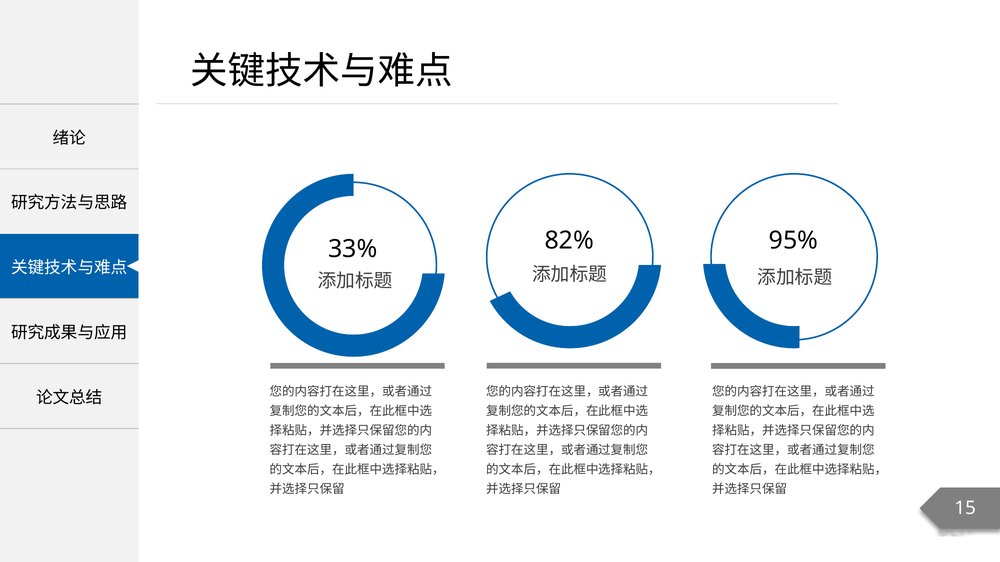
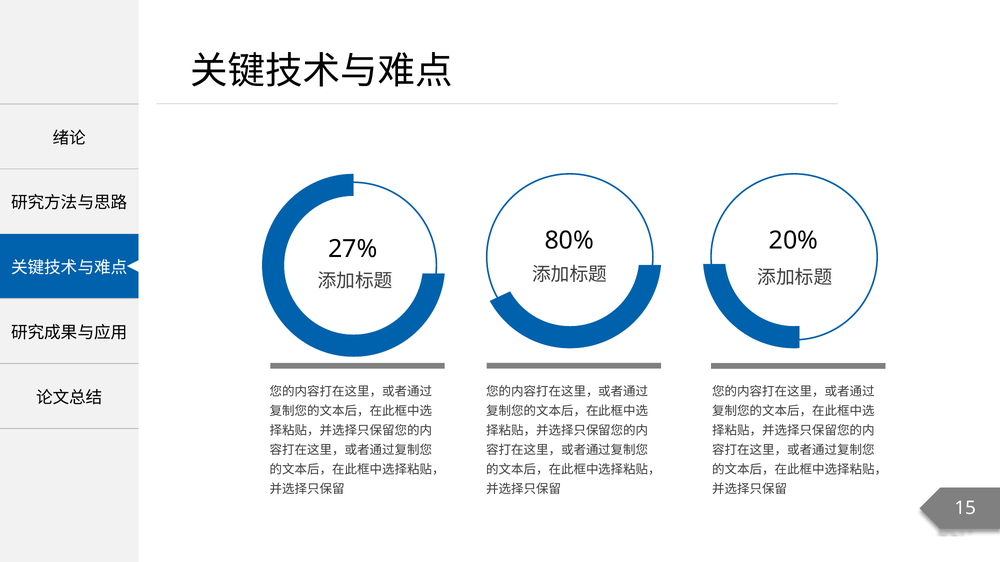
82%: 82% -> 80% (569, 241)
95%: 95% -> 20% (794, 241)
33%: 33% -> 27% (353, 249)
